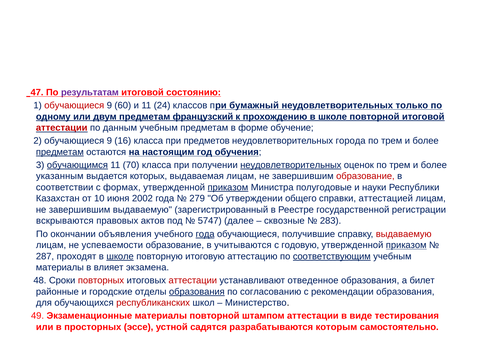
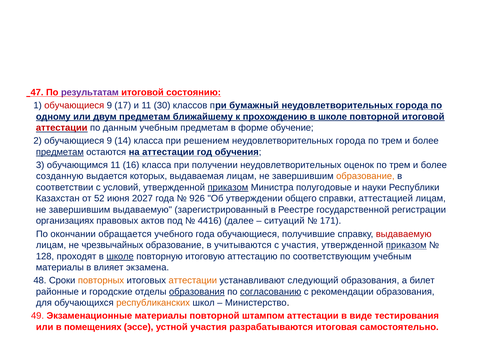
60: 60 -> 17 (123, 106)
24: 24 -> 30 (162, 106)
только: только -> города (412, 106)
французский: французский -> ближайшему (203, 117)
16: 16 -> 14 (123, 141)
предметов: предметов -> решением (207, 141)
на настоящим: настоящим -> аттестации (168, 152)
обучающимся underline: present -> none (77, 165)
70: 70 -> 16 (131, 165)
неудовлетворительных underline: present -> none (291, 165)
указанным: указанным -> созданную (60, 176)
образование colour: red -> orange (365, 176)
формах: формах -> условий (122, 188)
10: 10 -> 52 (99, 199)
2002: 2002 -> 2027 (142, 199)
279: 279 -> 926 (197, 199)
вскрываются: вскрываются -> организациях (65, 221)
5747: 5747 -> 4416 (210, 221)
сквозные: сквозные -> ситуаций (284, 221)
283: 283 -> 171 (331, 221)
объявления: объявления -> обращается (125, 234)
года underline: present -> none (205, 234)
успеваемости: успеваемости -> чрезвычайных (112, 245)
с годовую: годовую -> участия (300, 245)
287: 287 -> 128 (45, 256)
соответствующим underline: present -> none (332, 256)
повторных colour: red -> orange (101, 281)
аттестации colour: red -> orange (193, 281)
отведенное: отведенное -> следующий (313, 281)
согласованию underline: none -> present (271, 292)
республиканских colour: red -> orange (153, 303)
просторных: просторных -> помещениях (93, 327)
устной садятся: садятся -> участия (209, 327)
которым: которым -> итоговая (336, 327)
